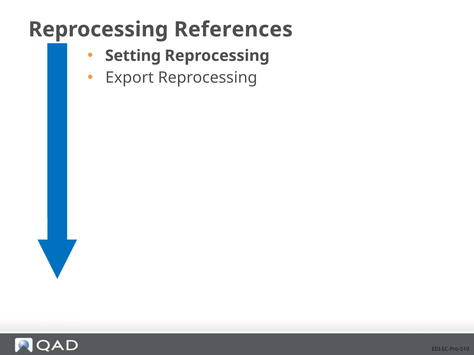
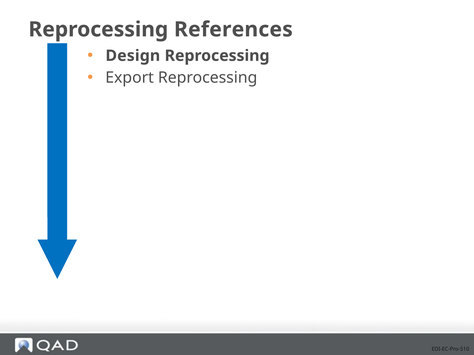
Setting: Setting -> Design (133, 56)
